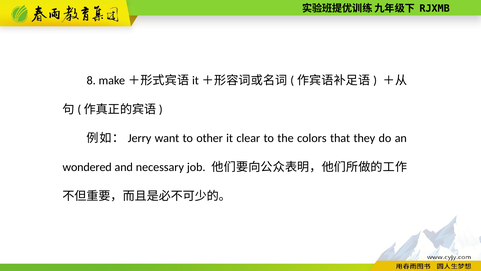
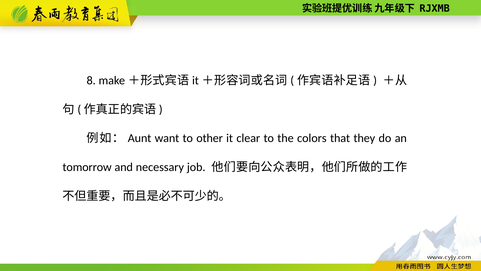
Jerry: Jerry -> Aunt (140, 138)
wondered: wondered -> tomorrow (87, 167)
